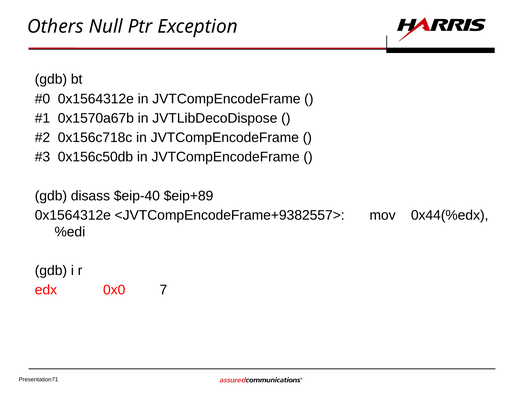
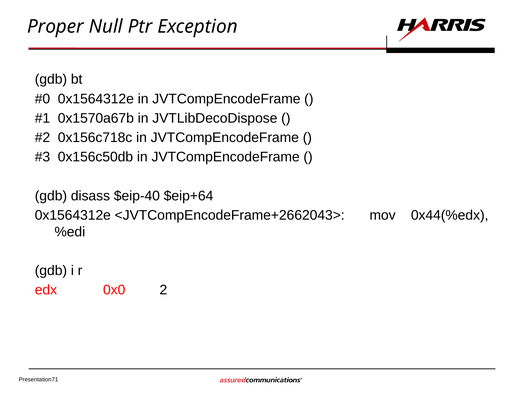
Others: Others -> Proper (56, 27)
$eip+89: $eip+89 -> $eip+64 (189, 196)
<JVTCompEncodeFrame+9382557>: <JVTCompEncodeFrame+9382557> -> <JVTCompEncodeFrame+2662043> (230, 215)
7: 7 -> 2 (163, 290)
